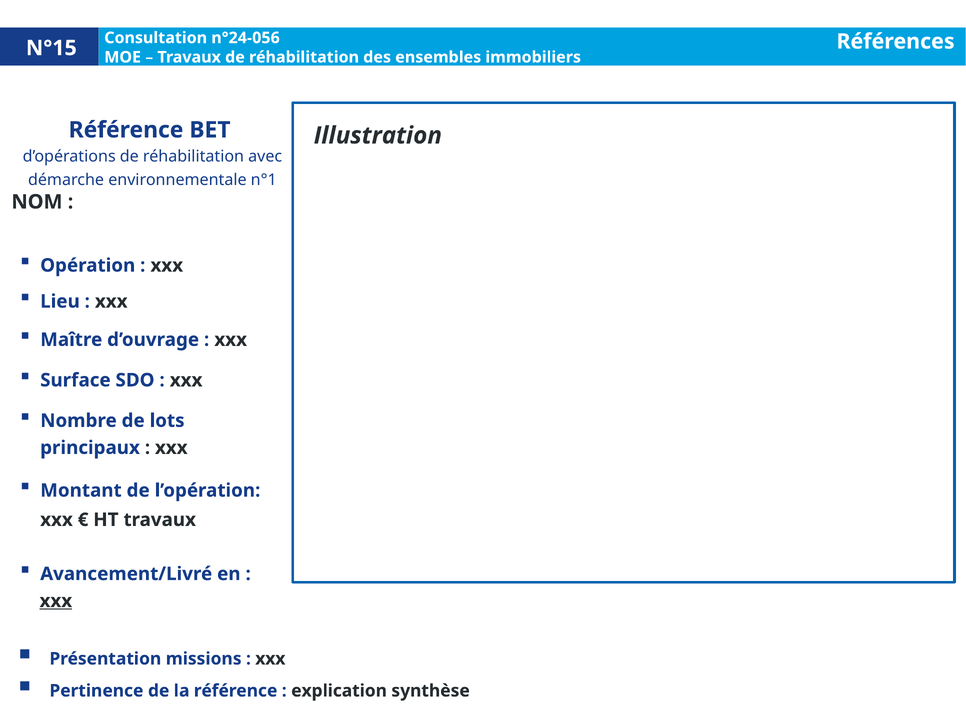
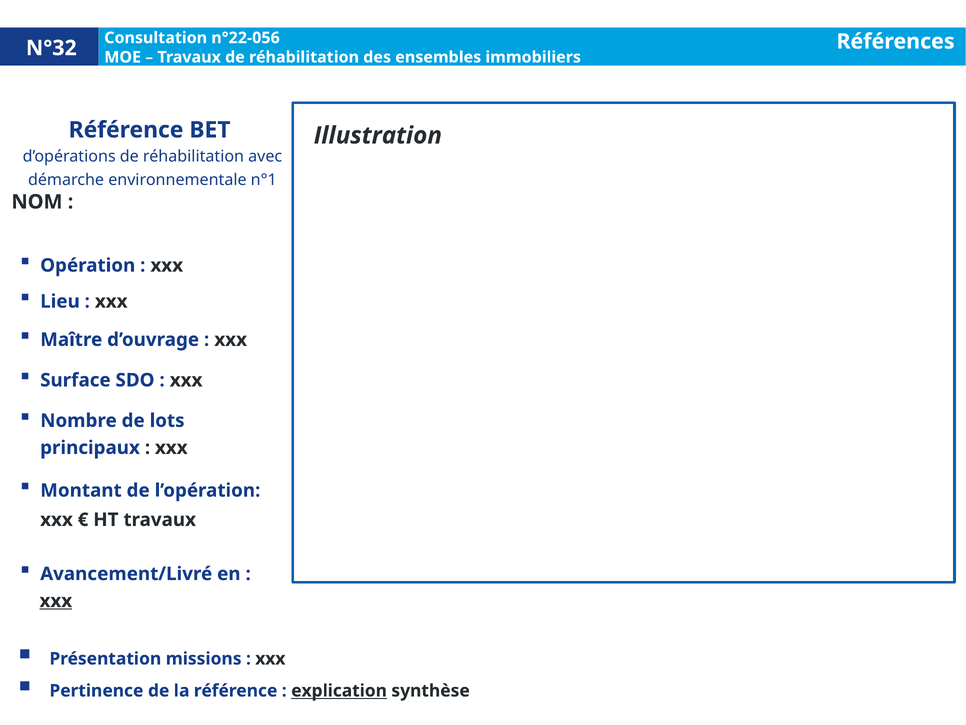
n°24-056: n°24-056 -> n°22-056 (246, 38)
N°15: N°15 -> N°32 (51, 48)
explication underline: none -> present (339, 690)
